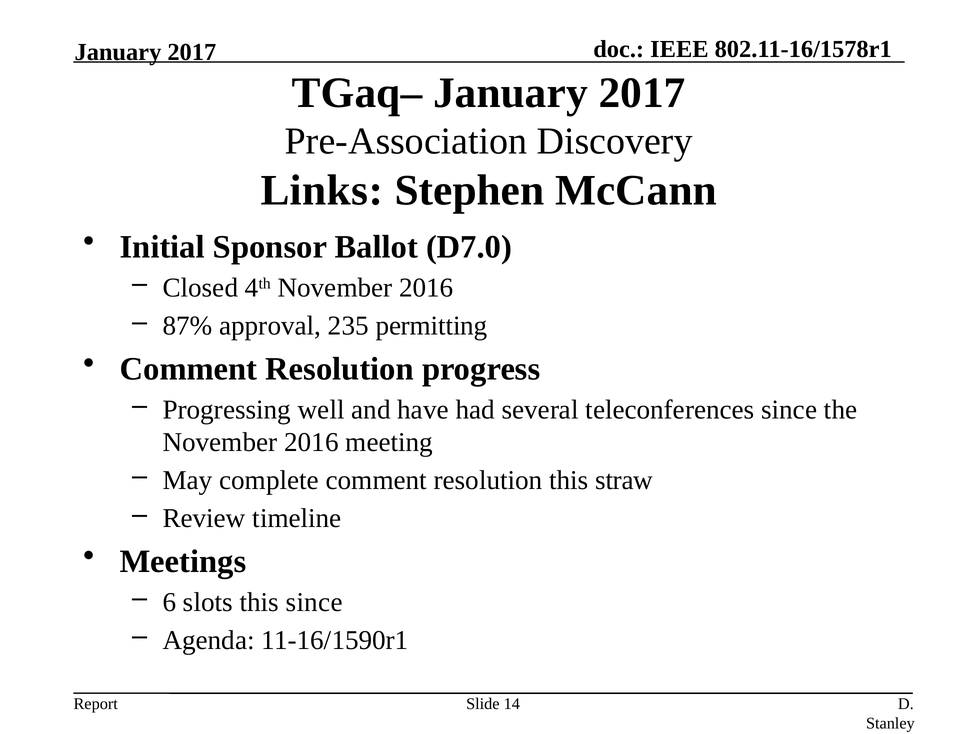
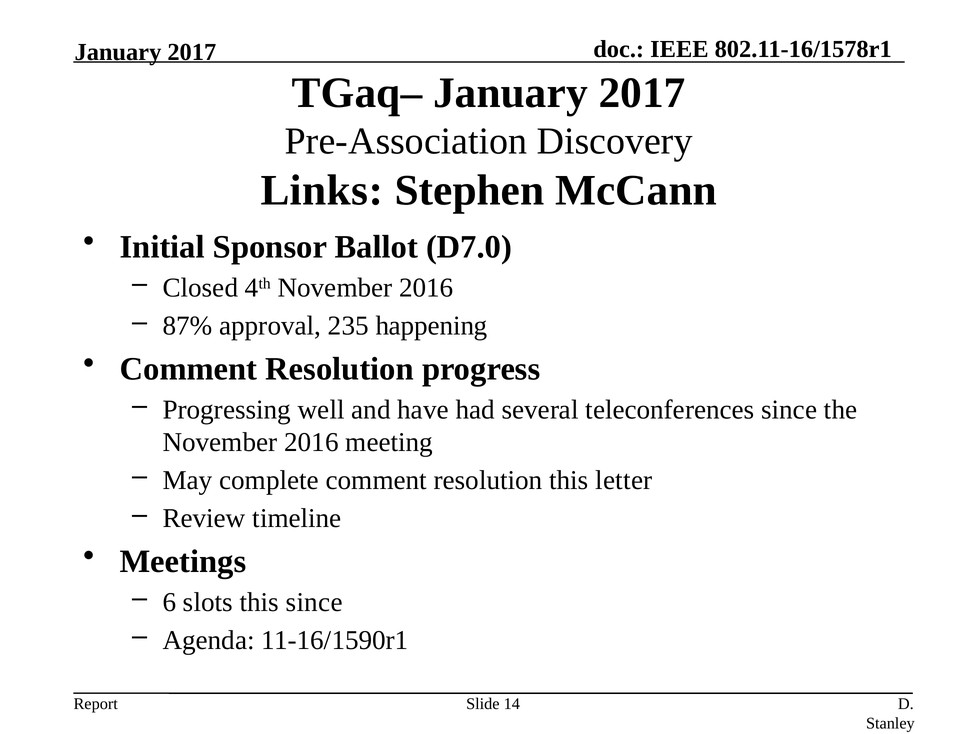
permitting: permitting -> happening (432, 326)
straw: straw -> letter (624, 480)
